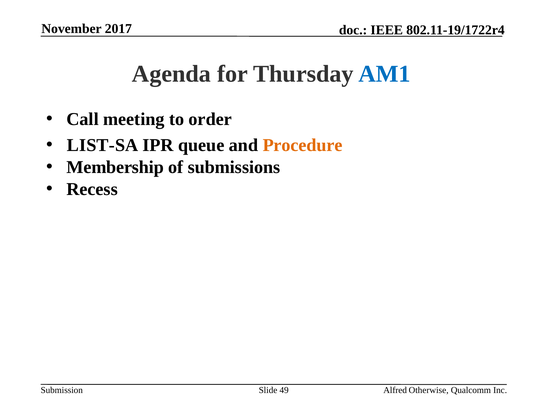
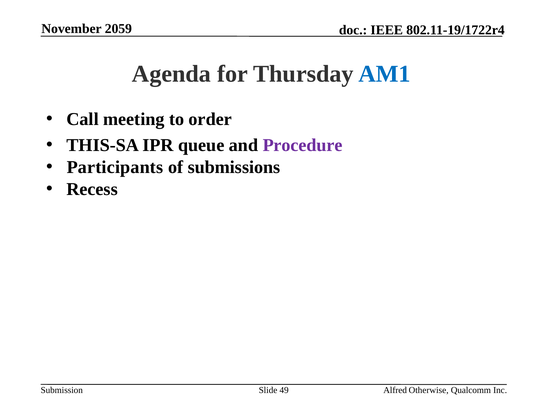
2017: 2017 -> 2059 (118, 29)
LIST-SA: LIST-SA -> THIS-SA (103, 145)
Procedure colour: orange -> purple (303, 145)
Membership: Membership -> Participants (115, 167)
